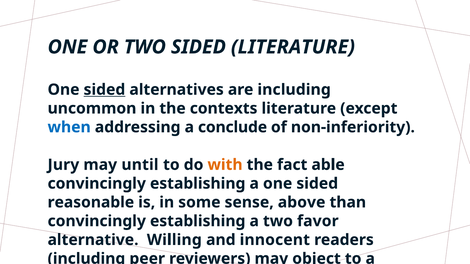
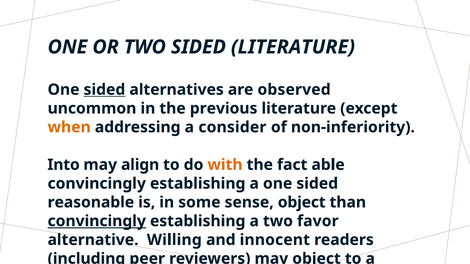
are including: including -> observed (294, 90)
contexts: contexts -> previous (224, 109)
when colour: blue -> orange (69, 127)
conclude: conclude -> consider (232, 127)
Jury: Jury -> Into (64, 165)
until: until -> align (140, 165)
sense above: above -> object (302, 203)
convincingly underline: none -> present (97, 221)
